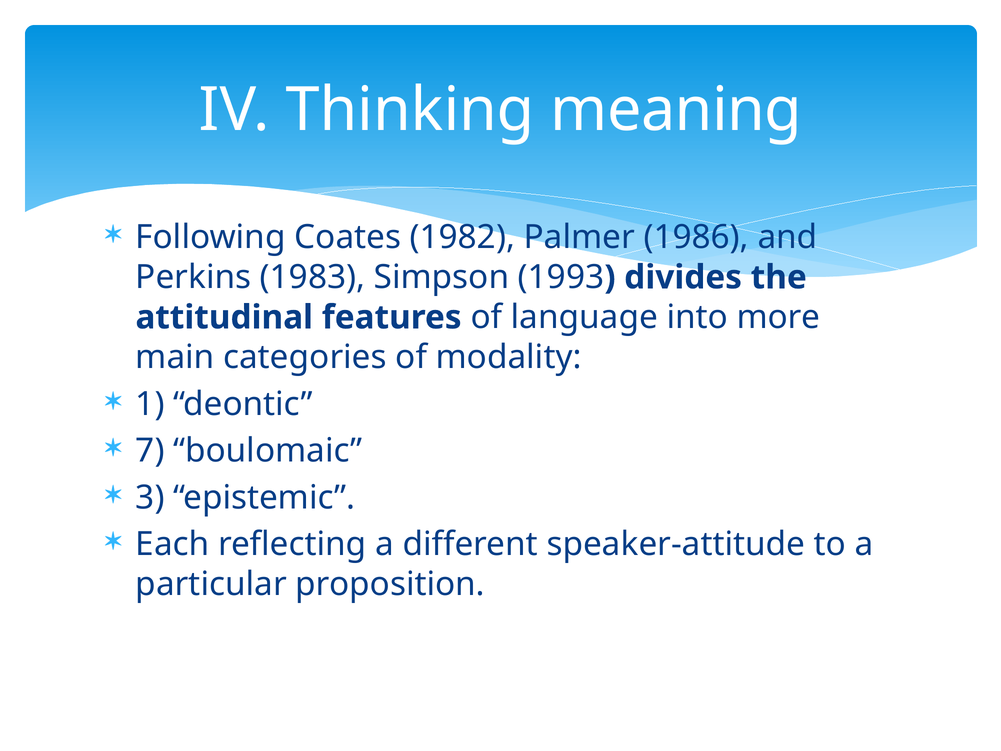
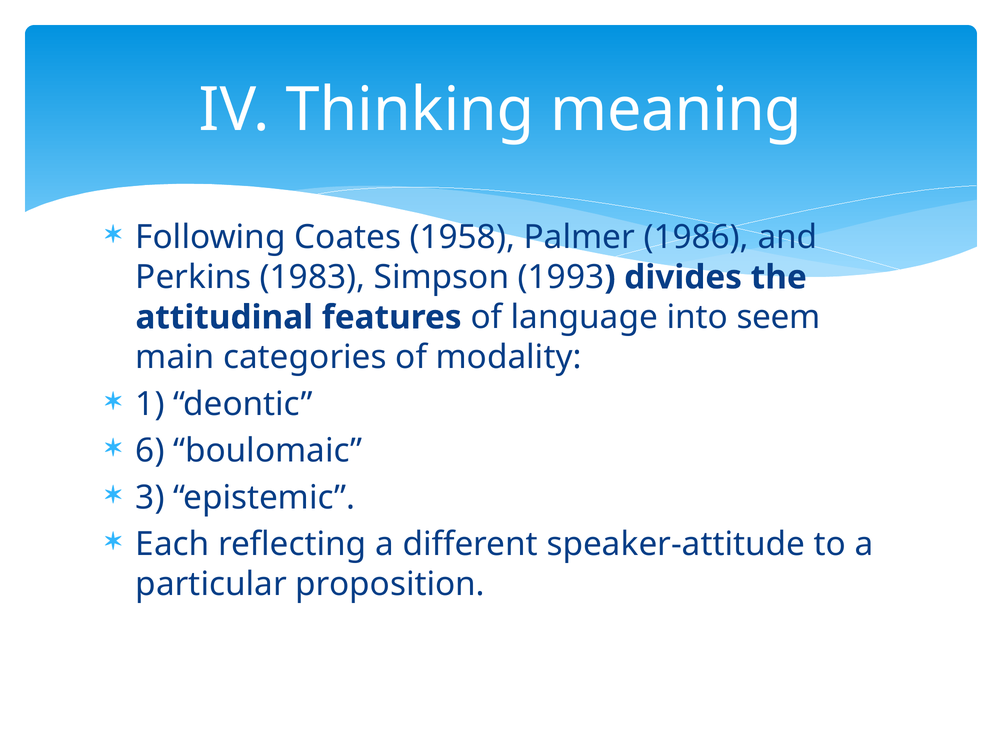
1982: 1982 -> 1958 (462, 237)
more: more -> seem (779, 317)
7: 7 -> 6 (150, 451)
